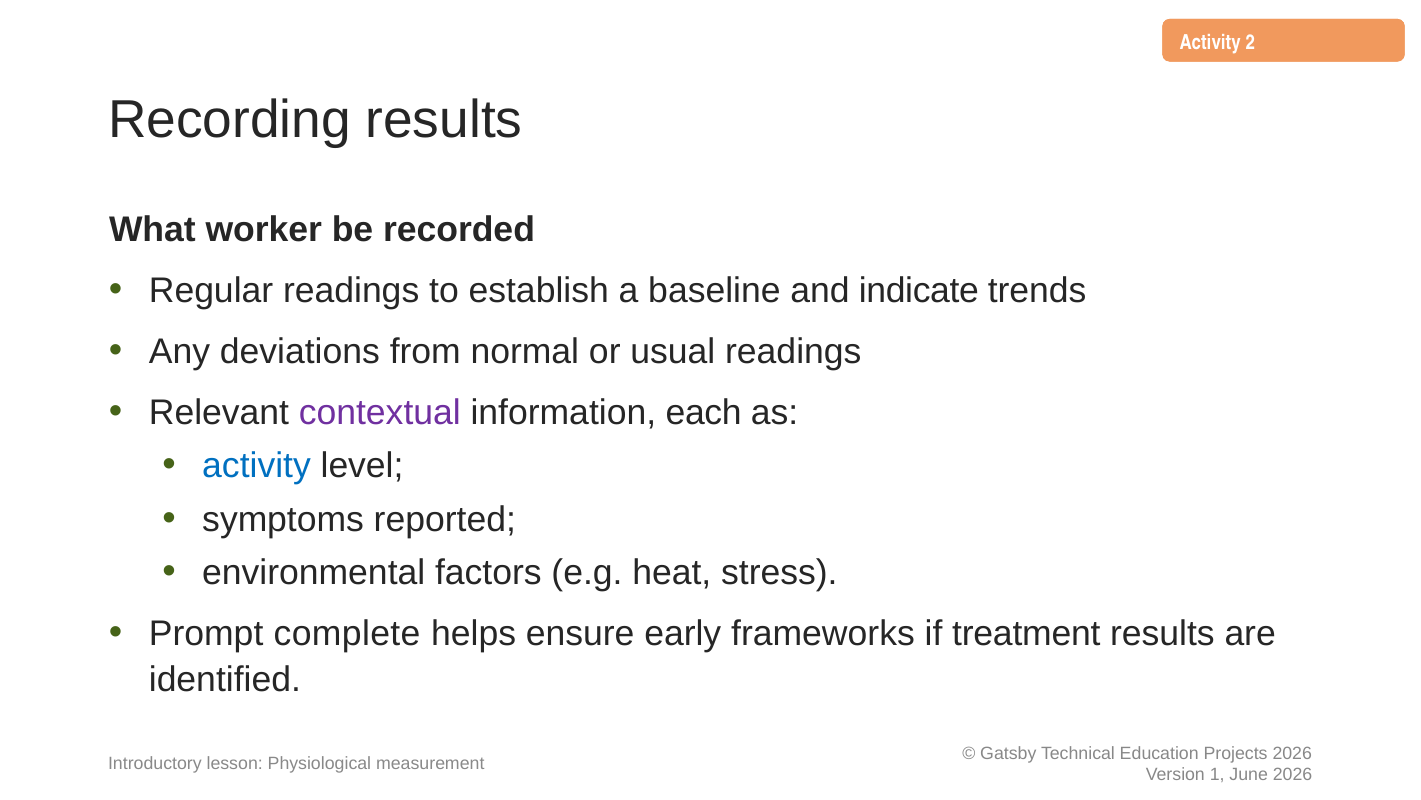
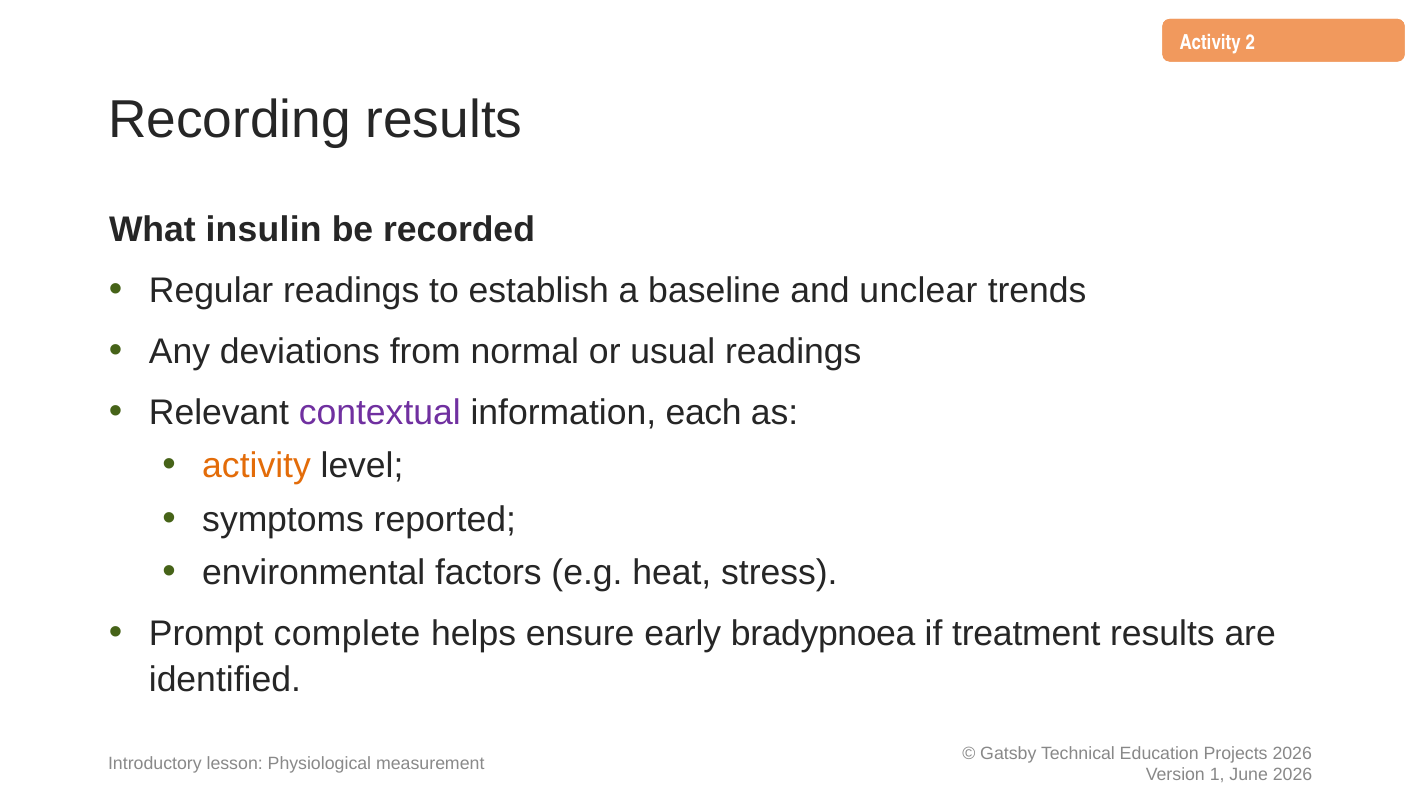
worker: worker -> insulin (264, 230)
indicate: indicate -> unclear (919, 290)
activity colour: blue -> orange (257, 466)
frameworks: frameworks -> bradypnoea (823, 633)
